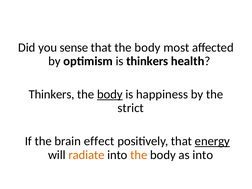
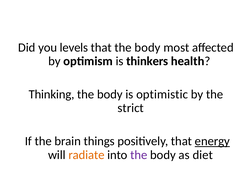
sense: sense -> levels (74, 48)
Thinkers: Thinkers -> Thinking (51, 94)
body underline: present -> none (110, 94)
happiness: happiness -> optimistic (162, 94)
effect: effect -> things (99, 141)
the colour: orange -> purple (139, 155)
as into: into -> diet (203, 155)
